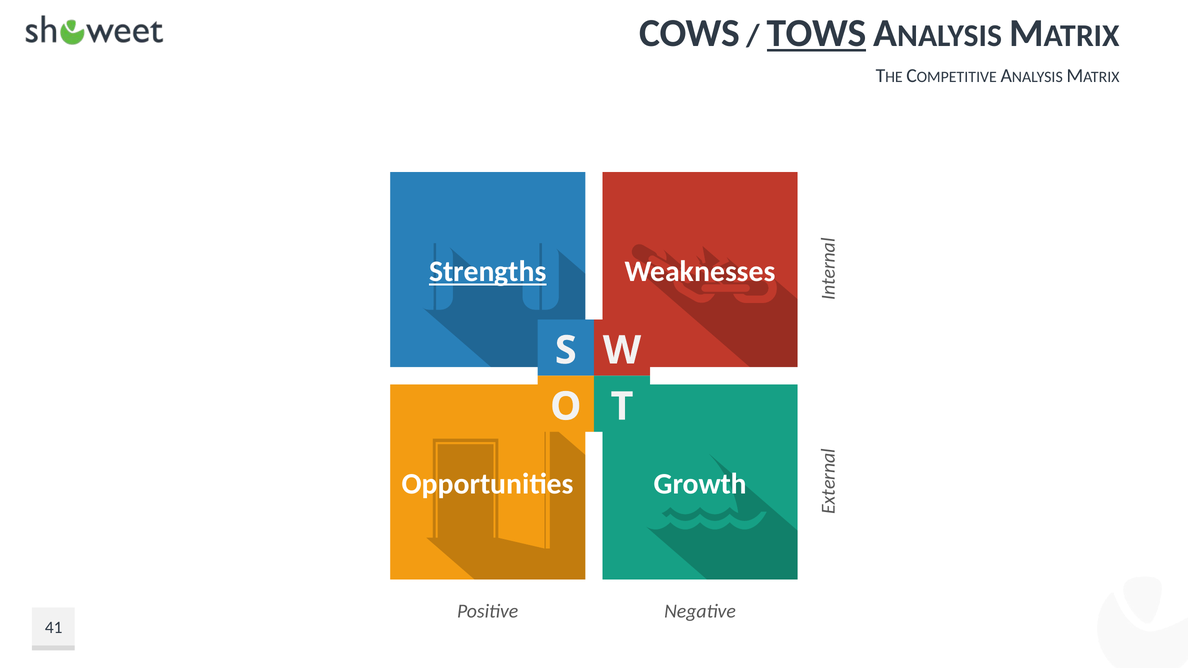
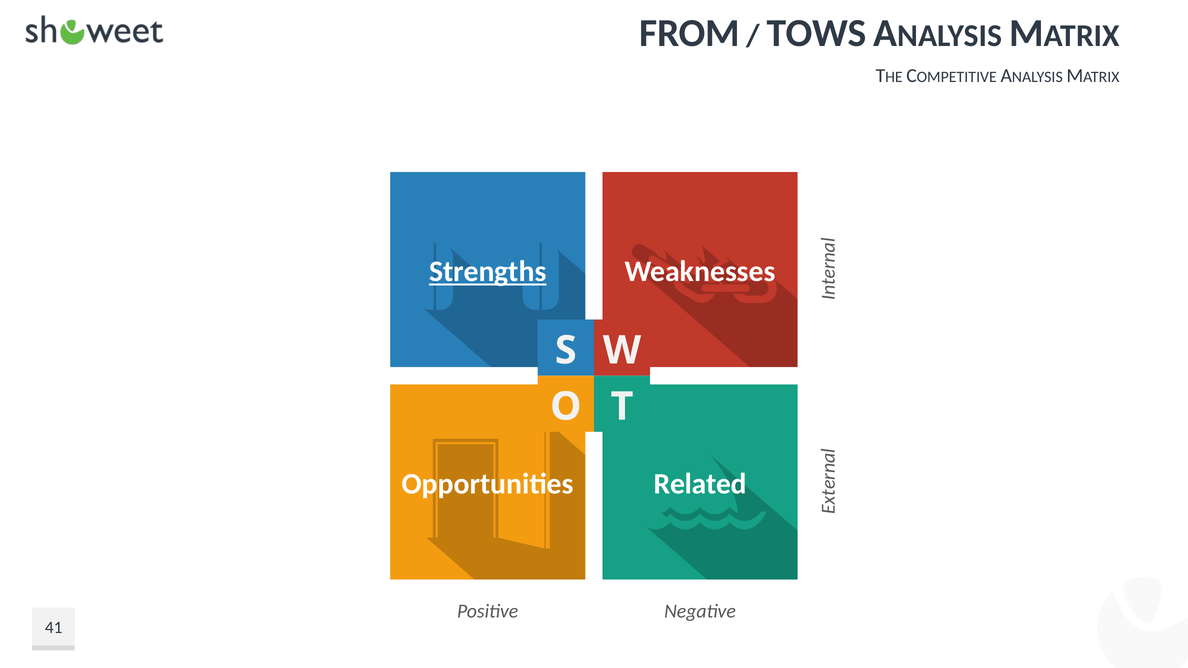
COWS: COWS -> FROM (690, 33)
TOWS underline: present -> none (817, 33)
Growth: Growth -> Related (700, 484)
